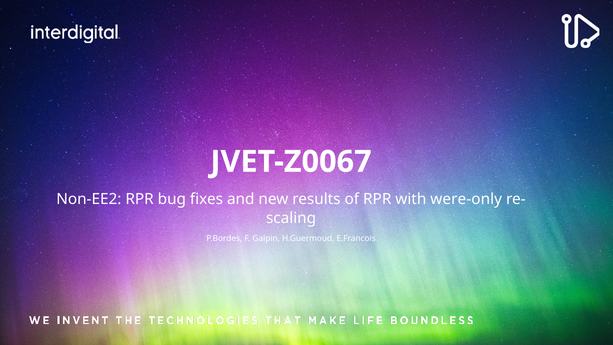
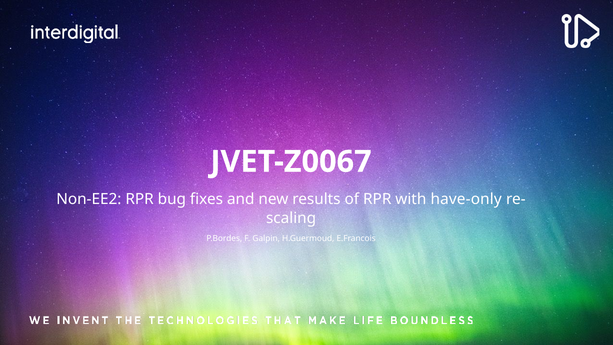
were-only: were-only -> have-only (466, 199)
